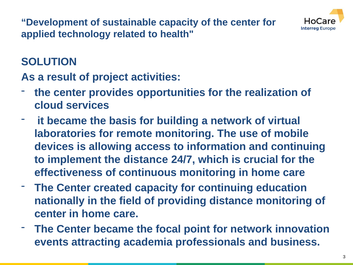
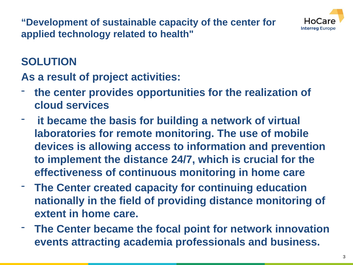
and continuing: continuing -> prevention (298, 146)
center: center -> extent (50, 214)
